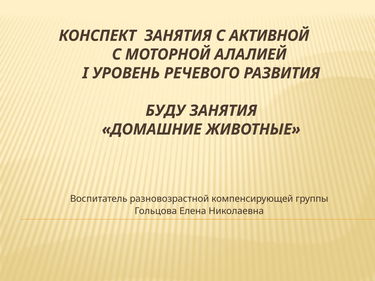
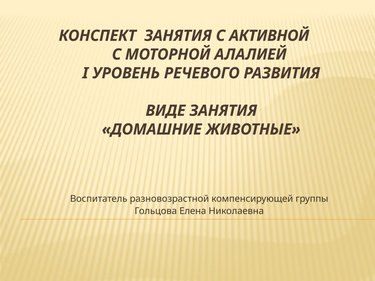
БУДУ: БУДУ -> ВИДЕ (165, 111)
